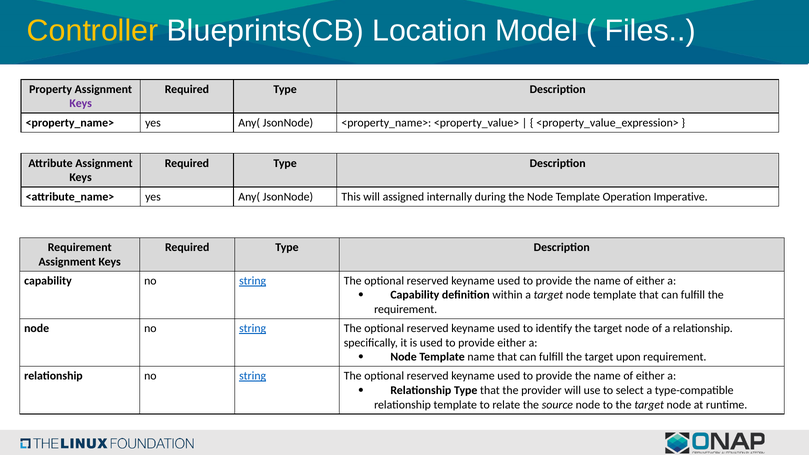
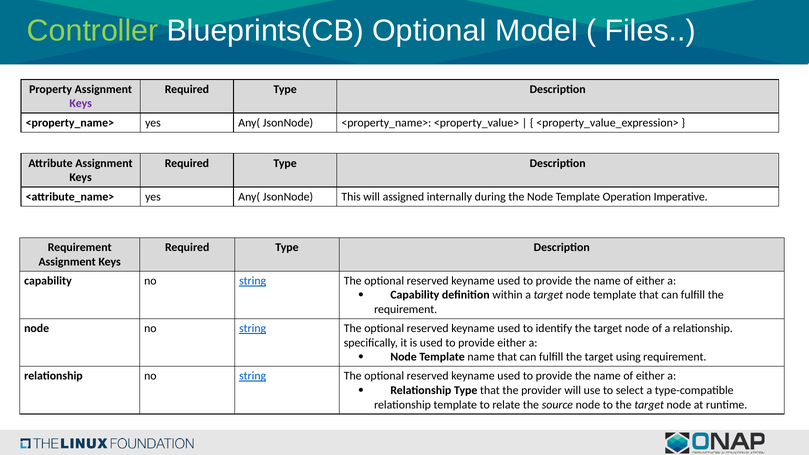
Controller colour: yellow -> light green (93, 31)
Blueprints(CB Location: Location -> Optional (429, 31)
upon: upon -> using (628, 357)
